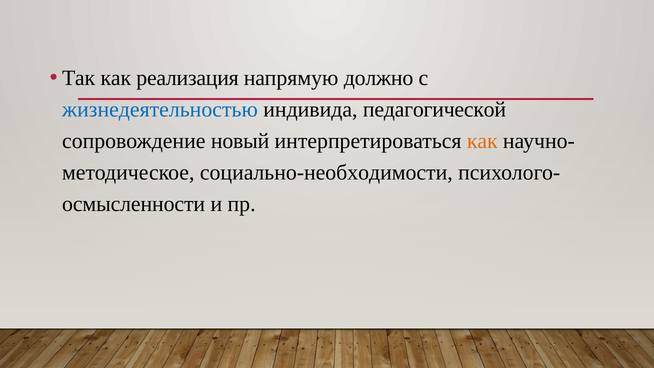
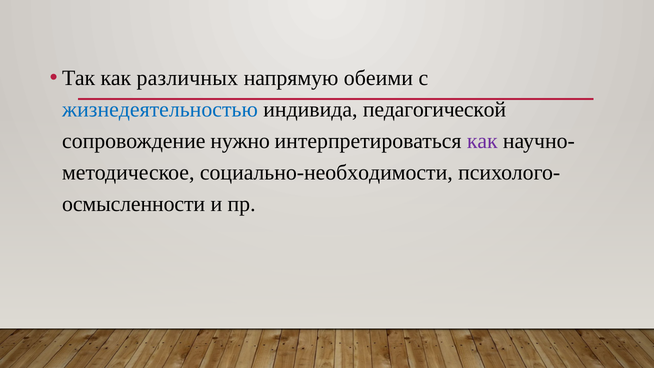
реализация: реализация -> различных (187, 78)
должно: должно -> обеими (378, 78)
новый: новый -> нужно (240, 141)
как colour: orange -> purple (482, 141)
